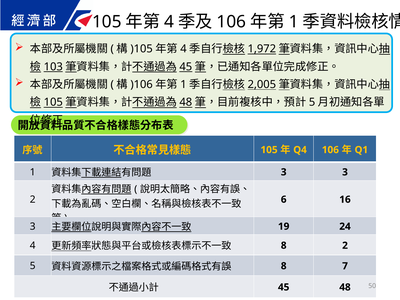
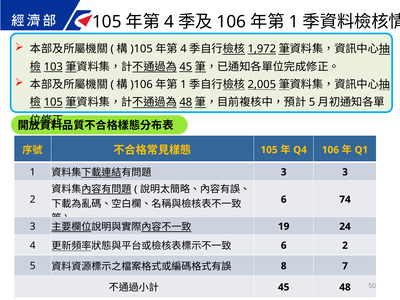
16: 16 -> 74 (345, 199)
8: 8 -> 6 (284, 245)
